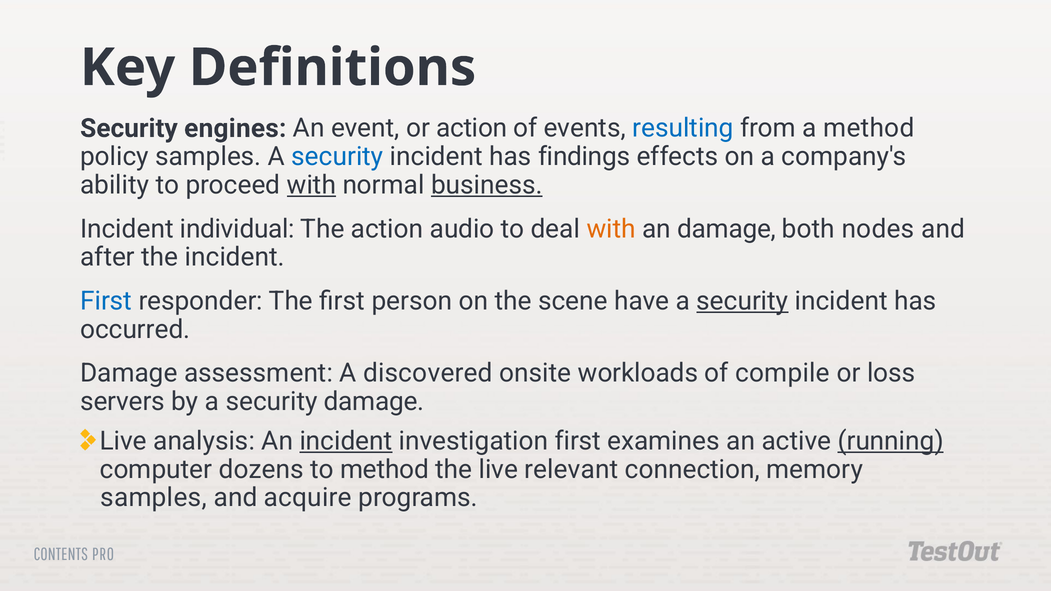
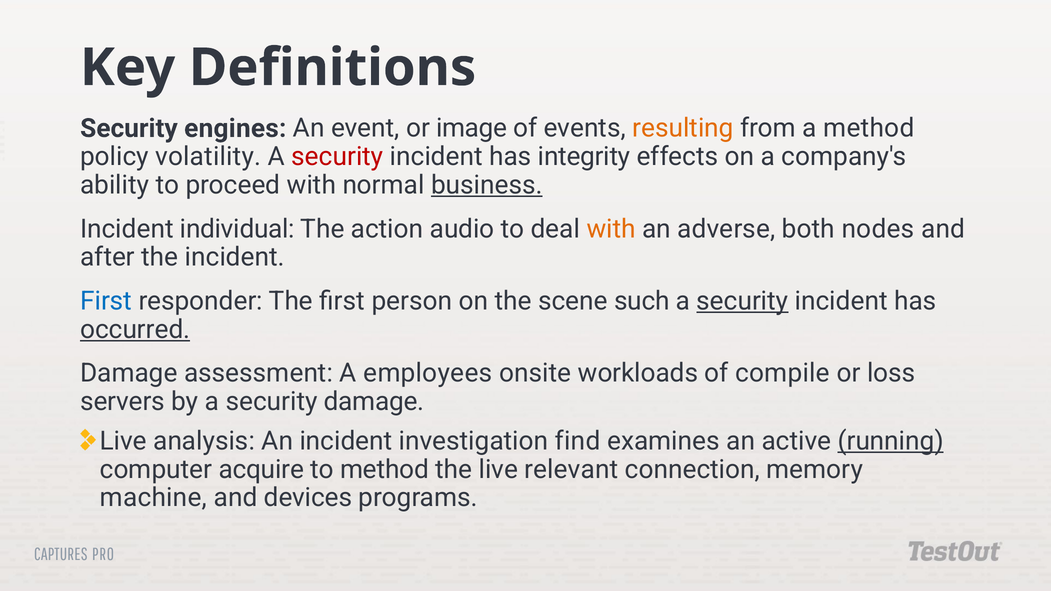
or action: action -> image (472, 128)
resulting colour: blue -> orange (683, 128)
policy samples: samples -> volatility (208, 157)
security colour: blue -> red (337, 157)
findings: findings -> integrity (584, 157)
with underline: present -> none (311, 185)
an damage: damage -> adverse (726, 229)
have: have -> such (642, 301)
occurred underline: none -> present (135, 330)
discovered: discovered -> employees (428, 373)
incident underline: present -> none (346, 441)
investigation first: first -> find (578, 441)
dozens: dozens -> acquire (261, 469)
samples: samples -> machine (153, 498)
acquire: acquire -> devices (308, 498)
CONTENTS: CONTENTS -> CAPTURES (61, 554)
